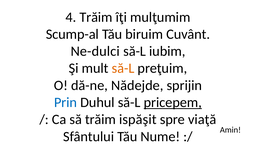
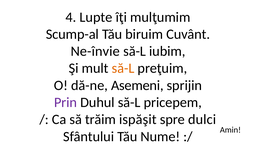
4 Trăim: Trăim -> Lupte (96, 17)
Ne-dulci: Ne-dulci -> Ne-învie (95, 51)
Nădejde: Nădejde -> Asemeni (137, 85)
Prin colour: blue -> purple (66, 102)
pricepem underline: present -> none (173, 102)
viaţă: viaţă -> dulci (202, 119)
